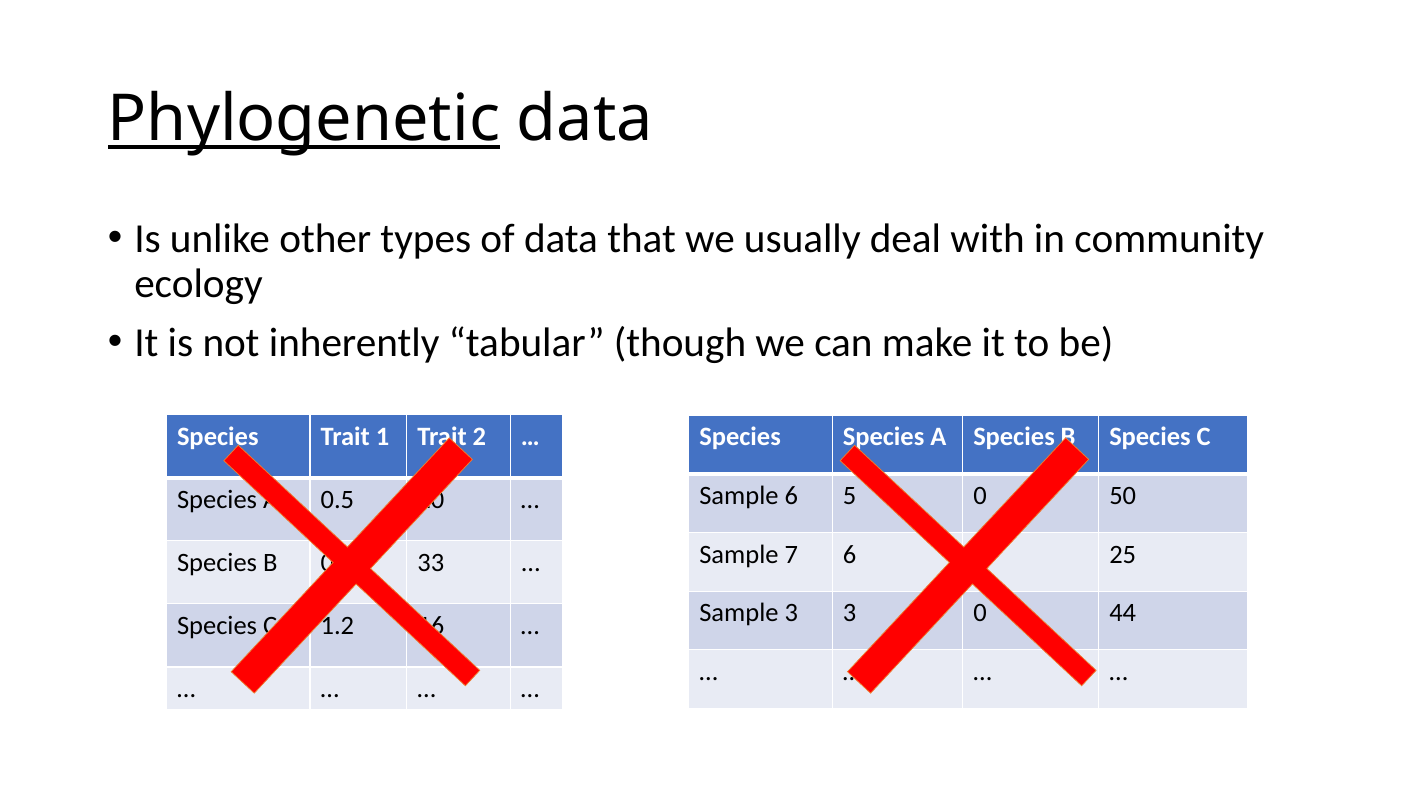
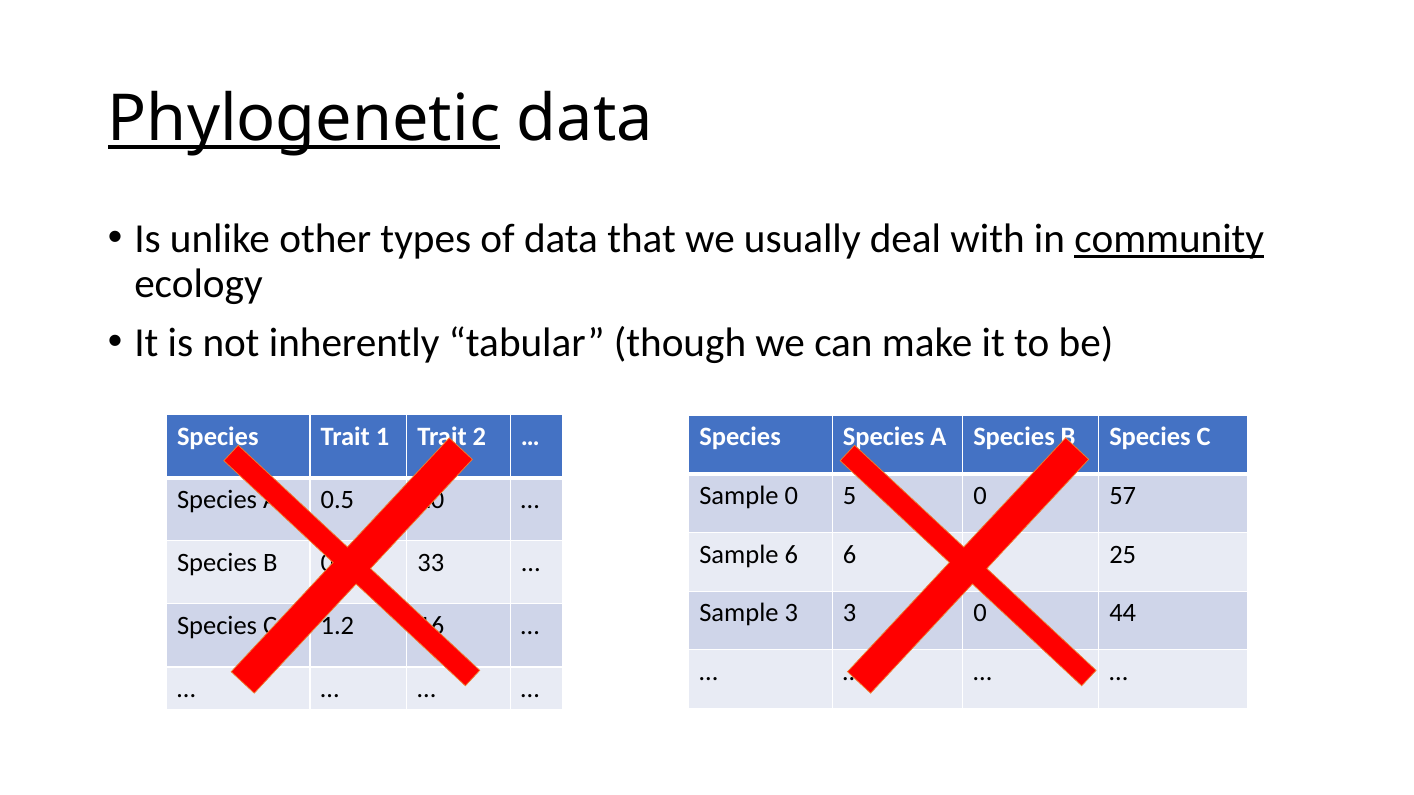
community underline: none -> present (1169, 239)
Sample 6: 6 -> 0 (791, 496)
50: 50 -> 57 (1123, 496)
Sample 7: 7 -> 6 (791, 555)
